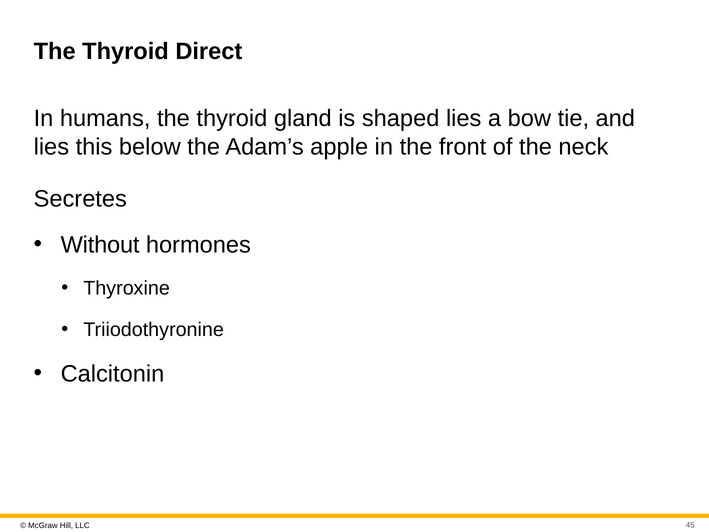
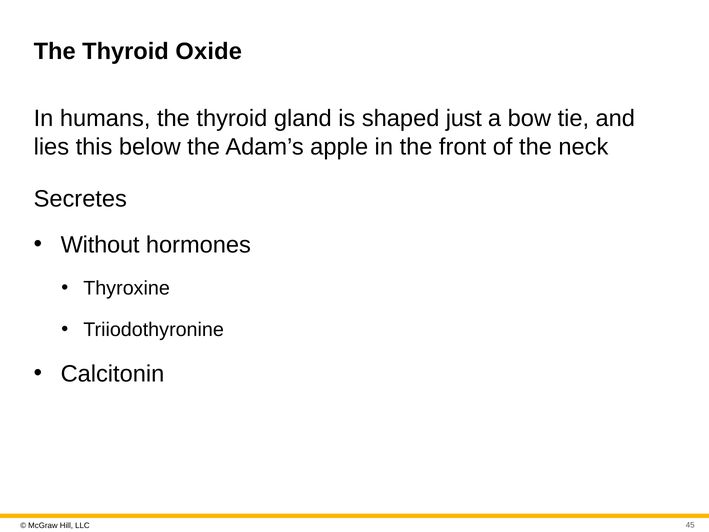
Direct: Direct -> Oxide (209, 52)
shaped lies: lies -> just (464, 118)
